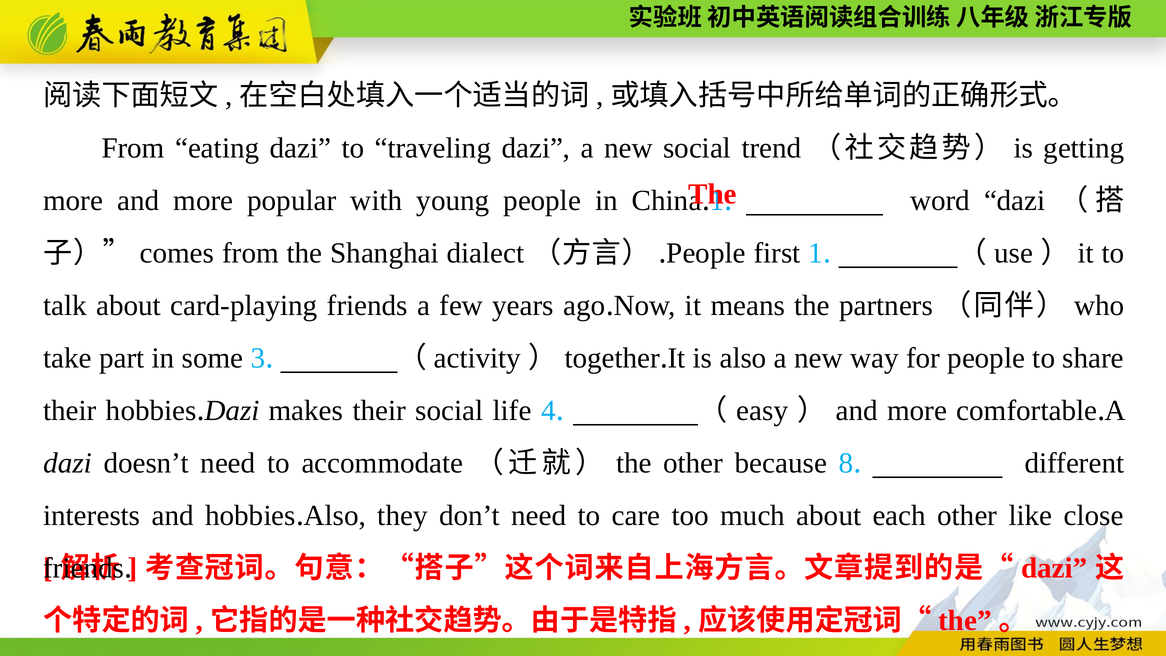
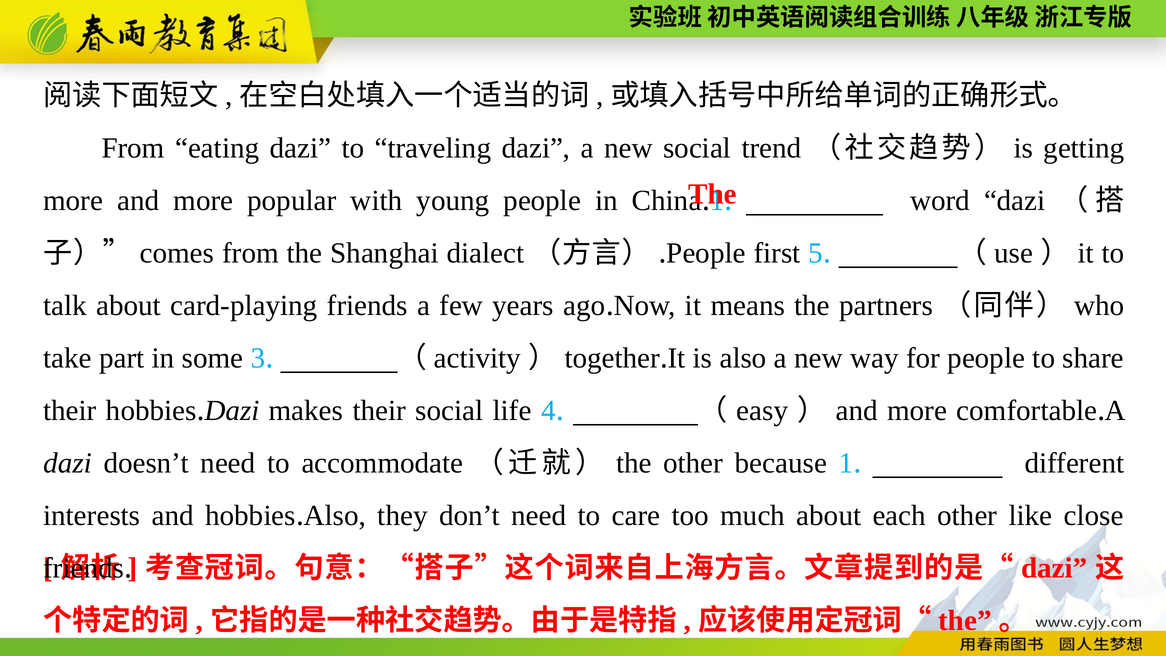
first 1: 1 -> 5 (816, 253)
because 8: 8 -> 1 (846, 463)
